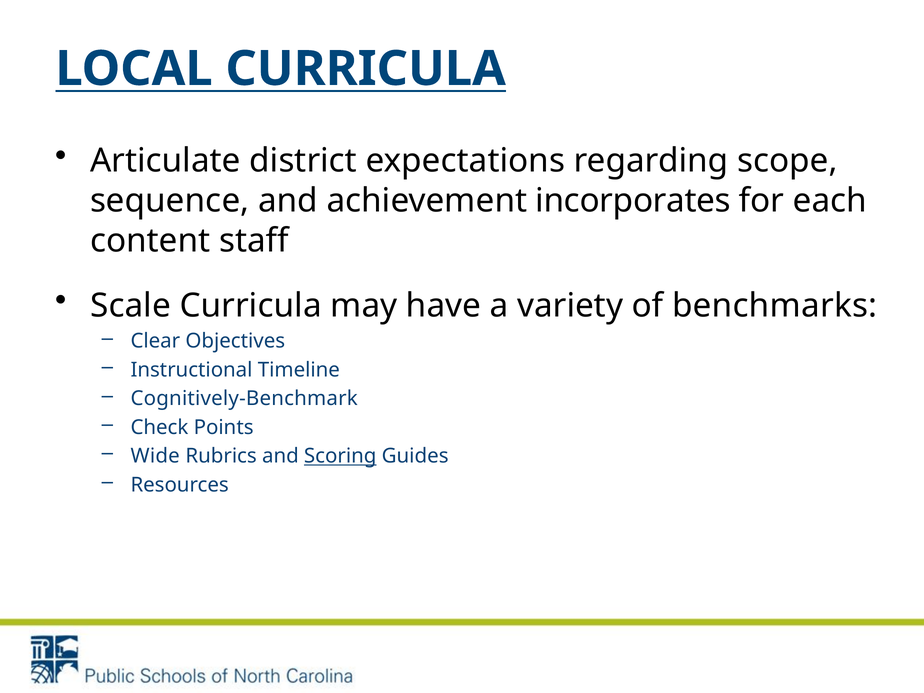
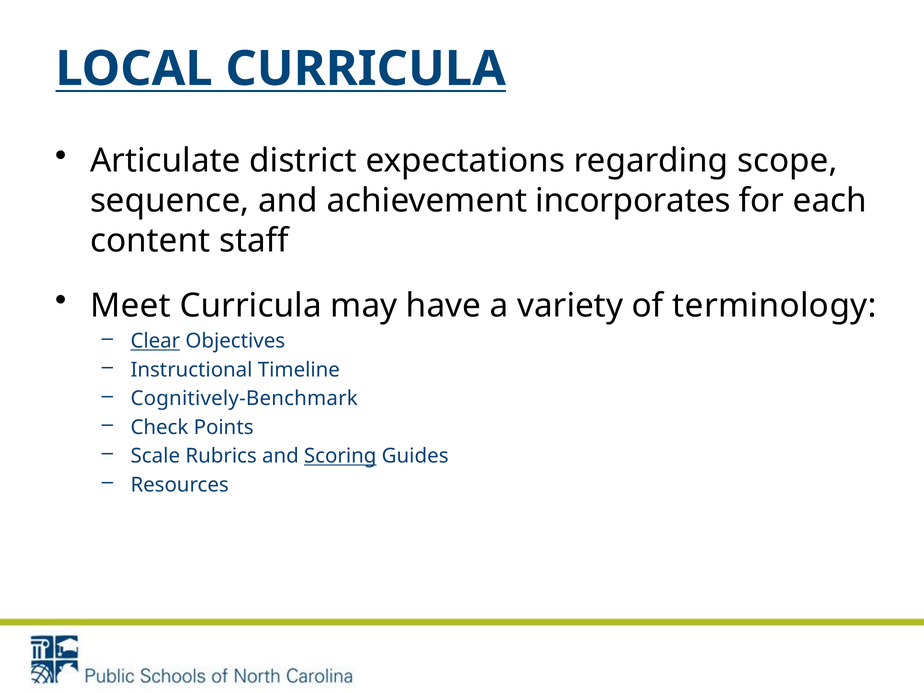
Scale: Scale -> Meet (130, 306)
benchmarks: benchmarks -> terminology (775, 306)
Clear underline: none -> present (155, 341)
Wide: Wide -> Scale (155, 456)
